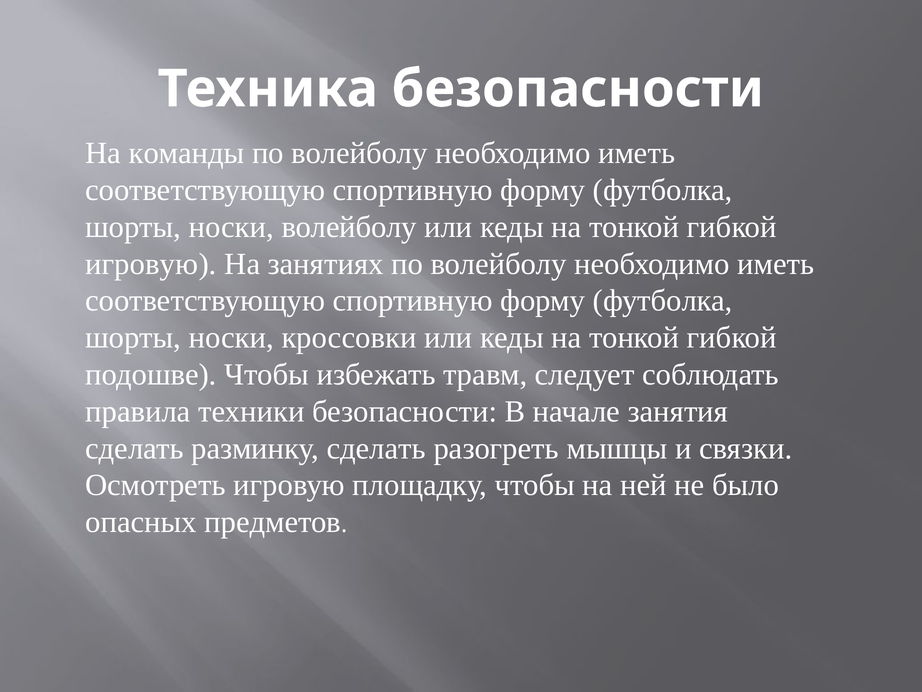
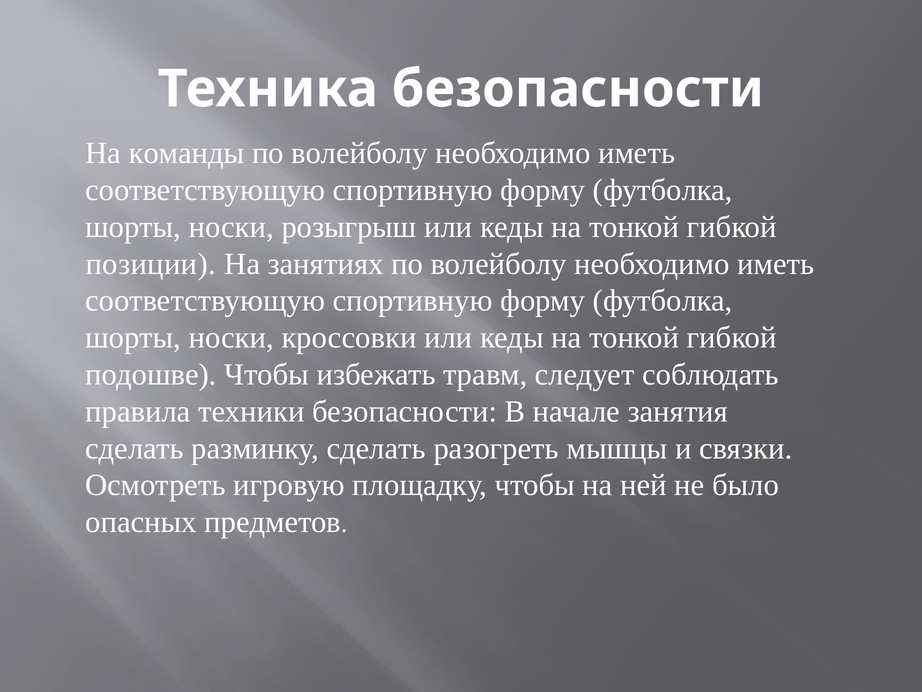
носки волейболу: волейболу -> розыгрыш (349, 227)
игровую: игровую -> позиции (151, 264)
